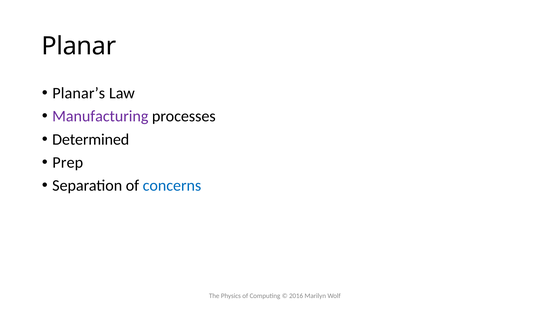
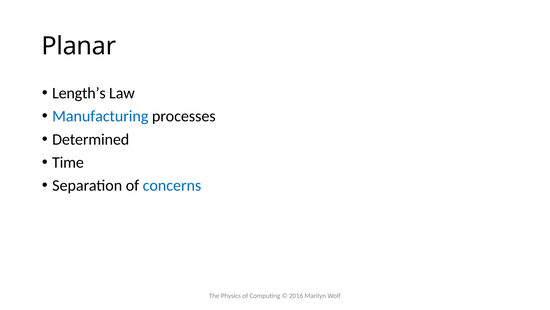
Planar’s: Planar’s -> Length’s (79, 93)
Manufacturing colour: purple -> blue (100, 116)
Prep: Prep -> Time (68, 162)
